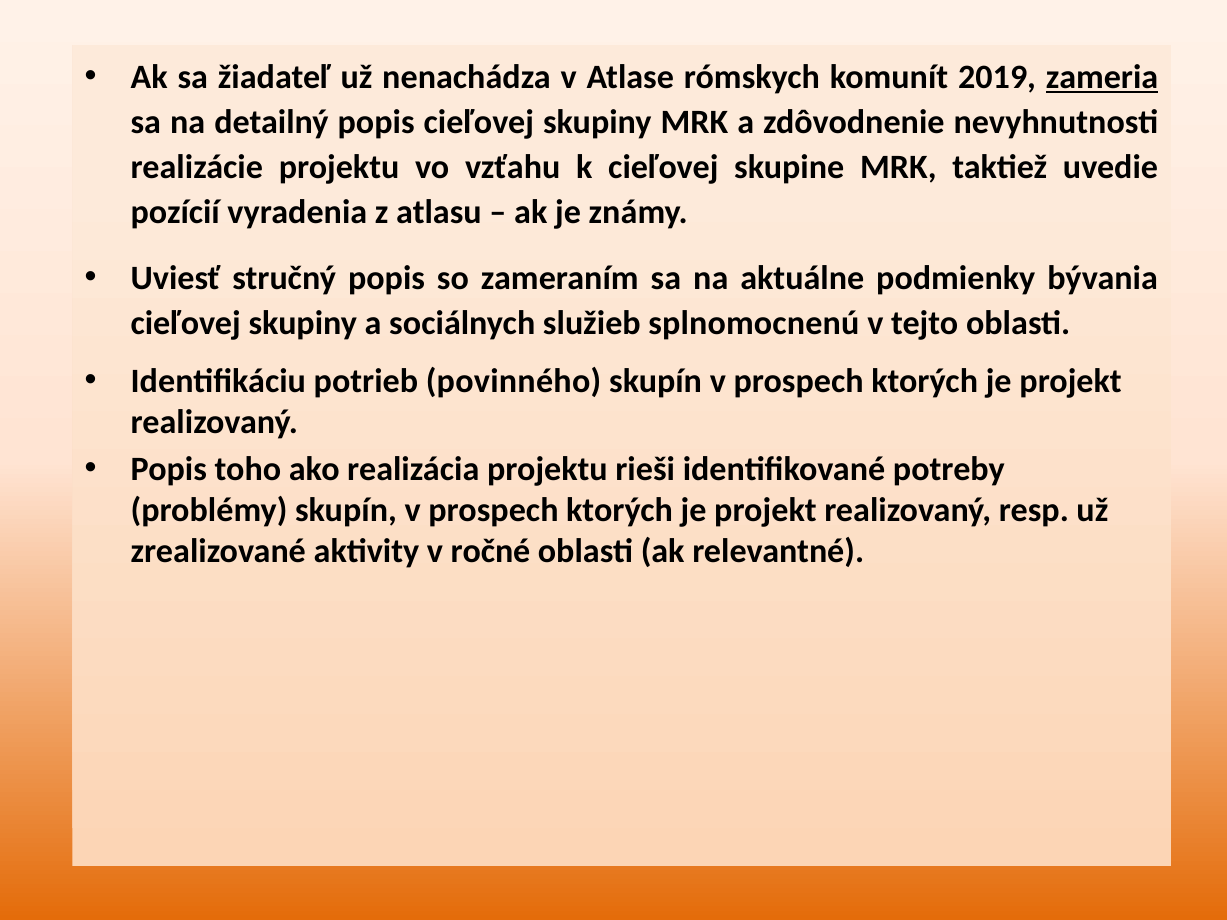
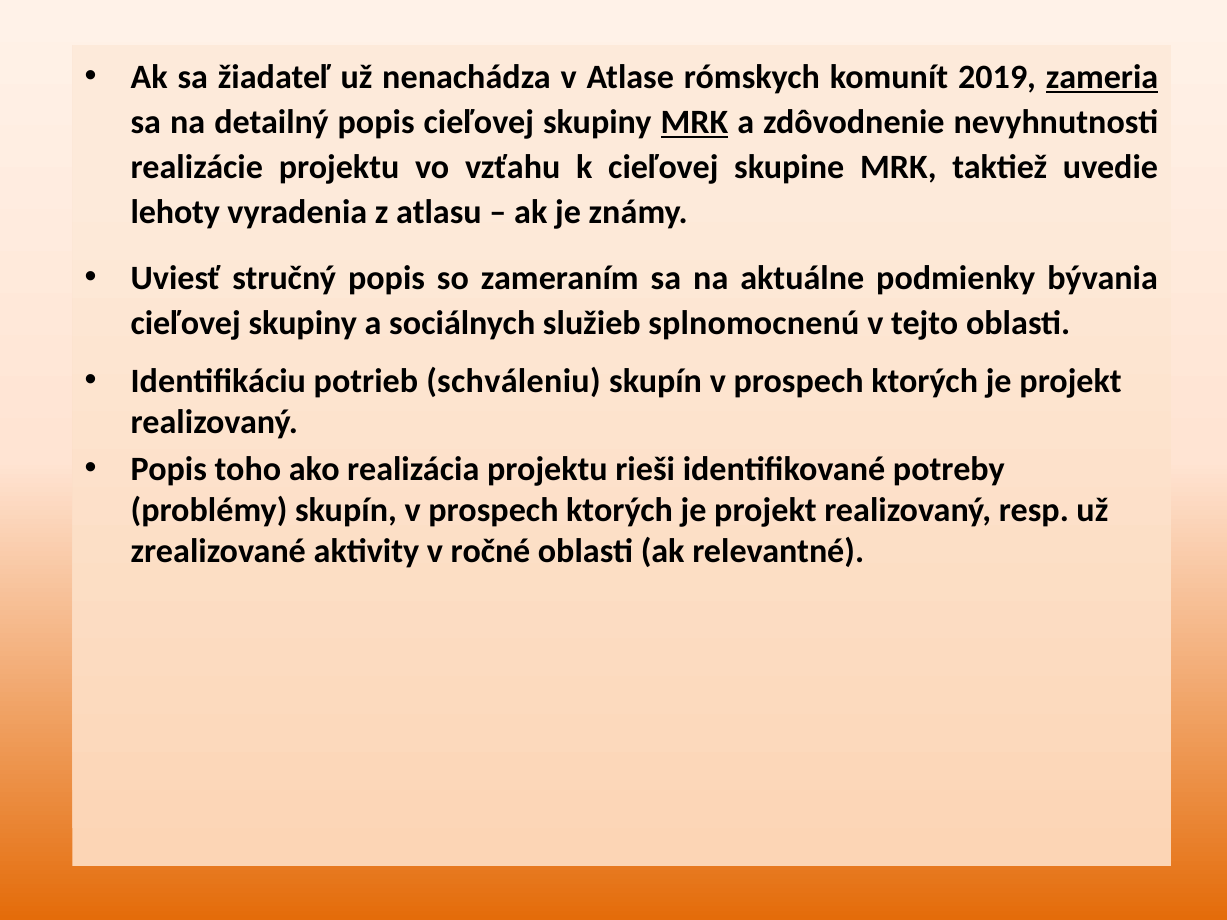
MRK underline: none -> present (694, 123)
pozícií: pozícií -> lehoty (175, 213)
povinného: povinného -> schváleniu (513, 381)
